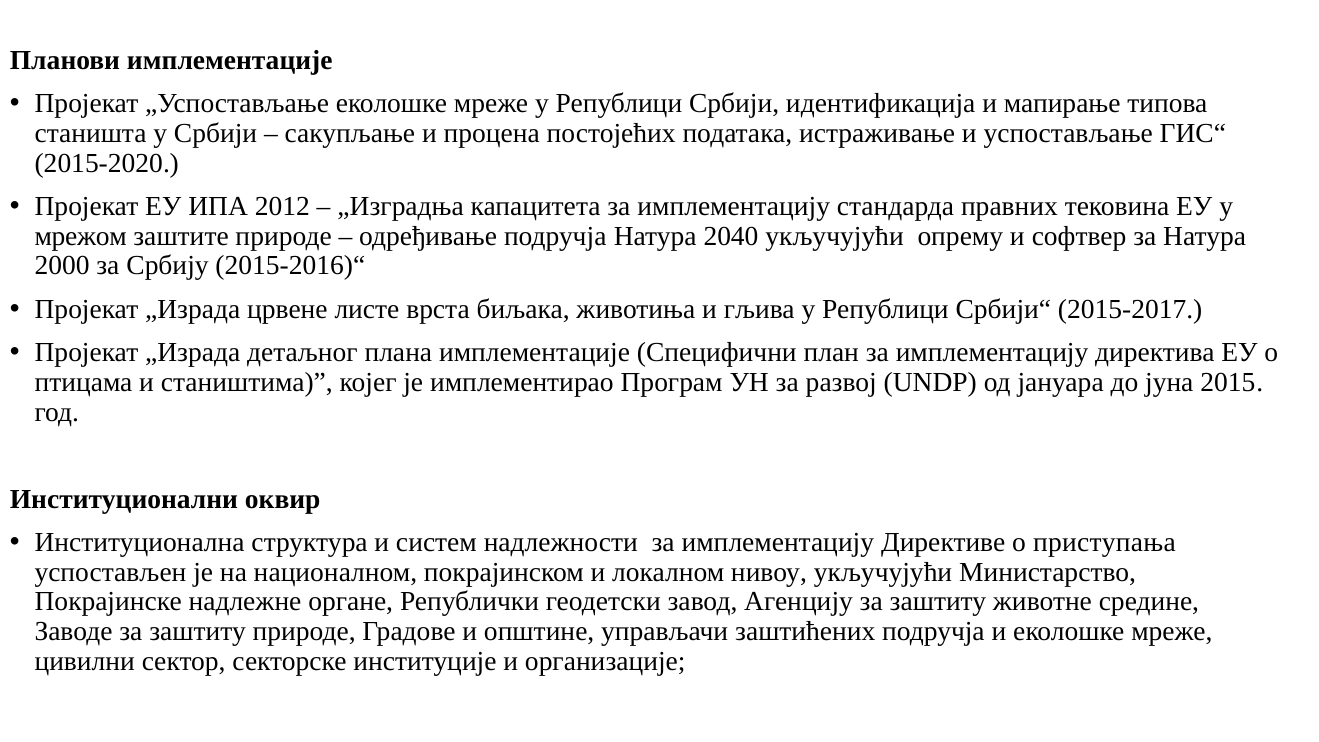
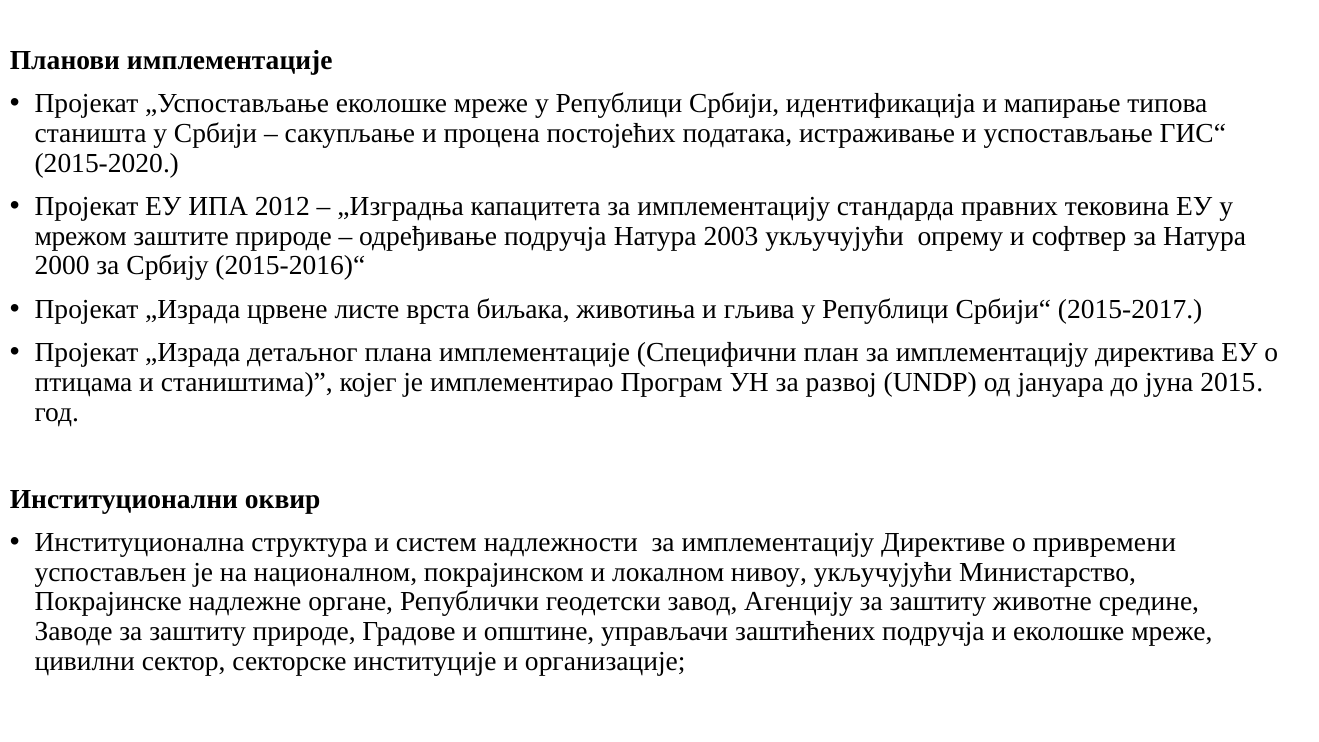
2040: 2040 -> 2003 (731, 236)
приступања: приступања -> привремени (1104, 542)
